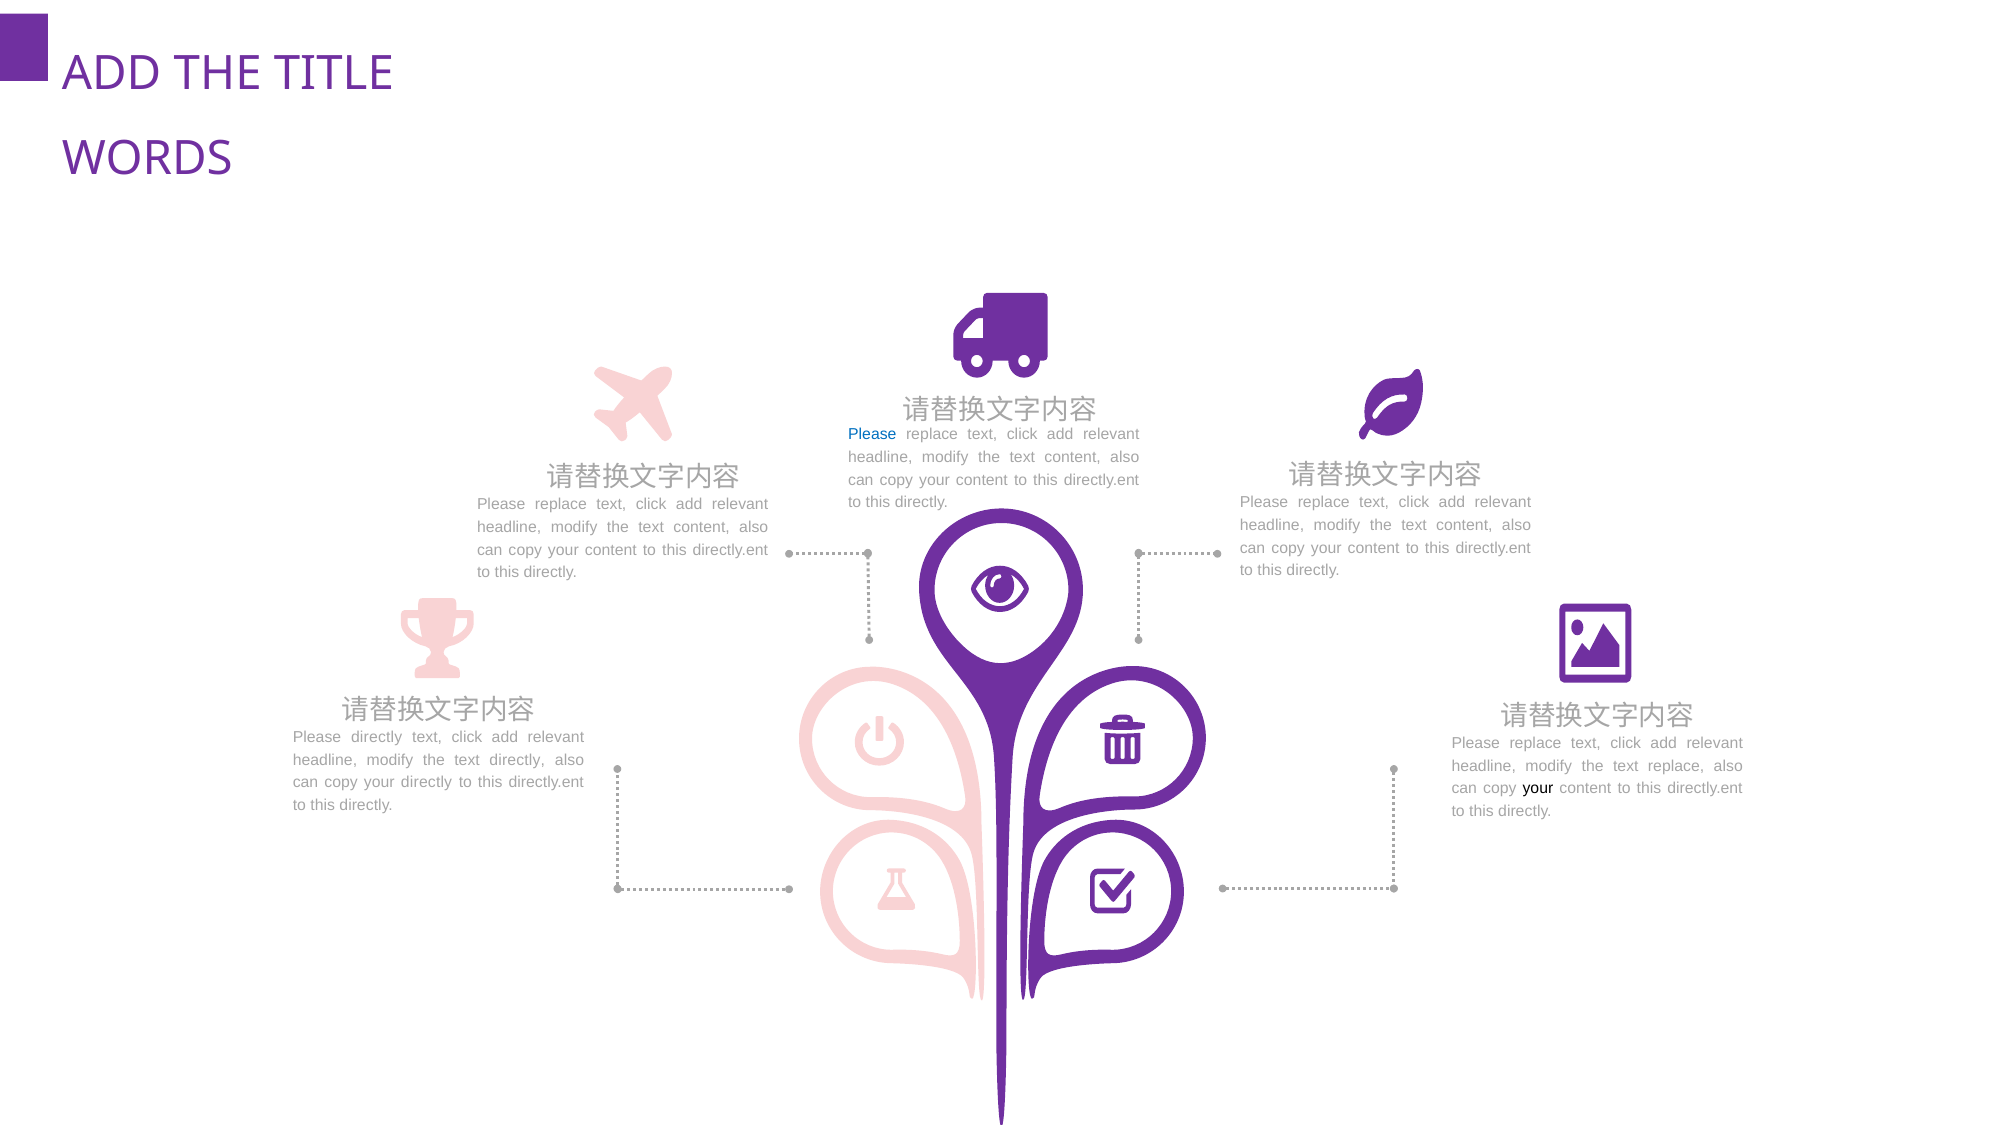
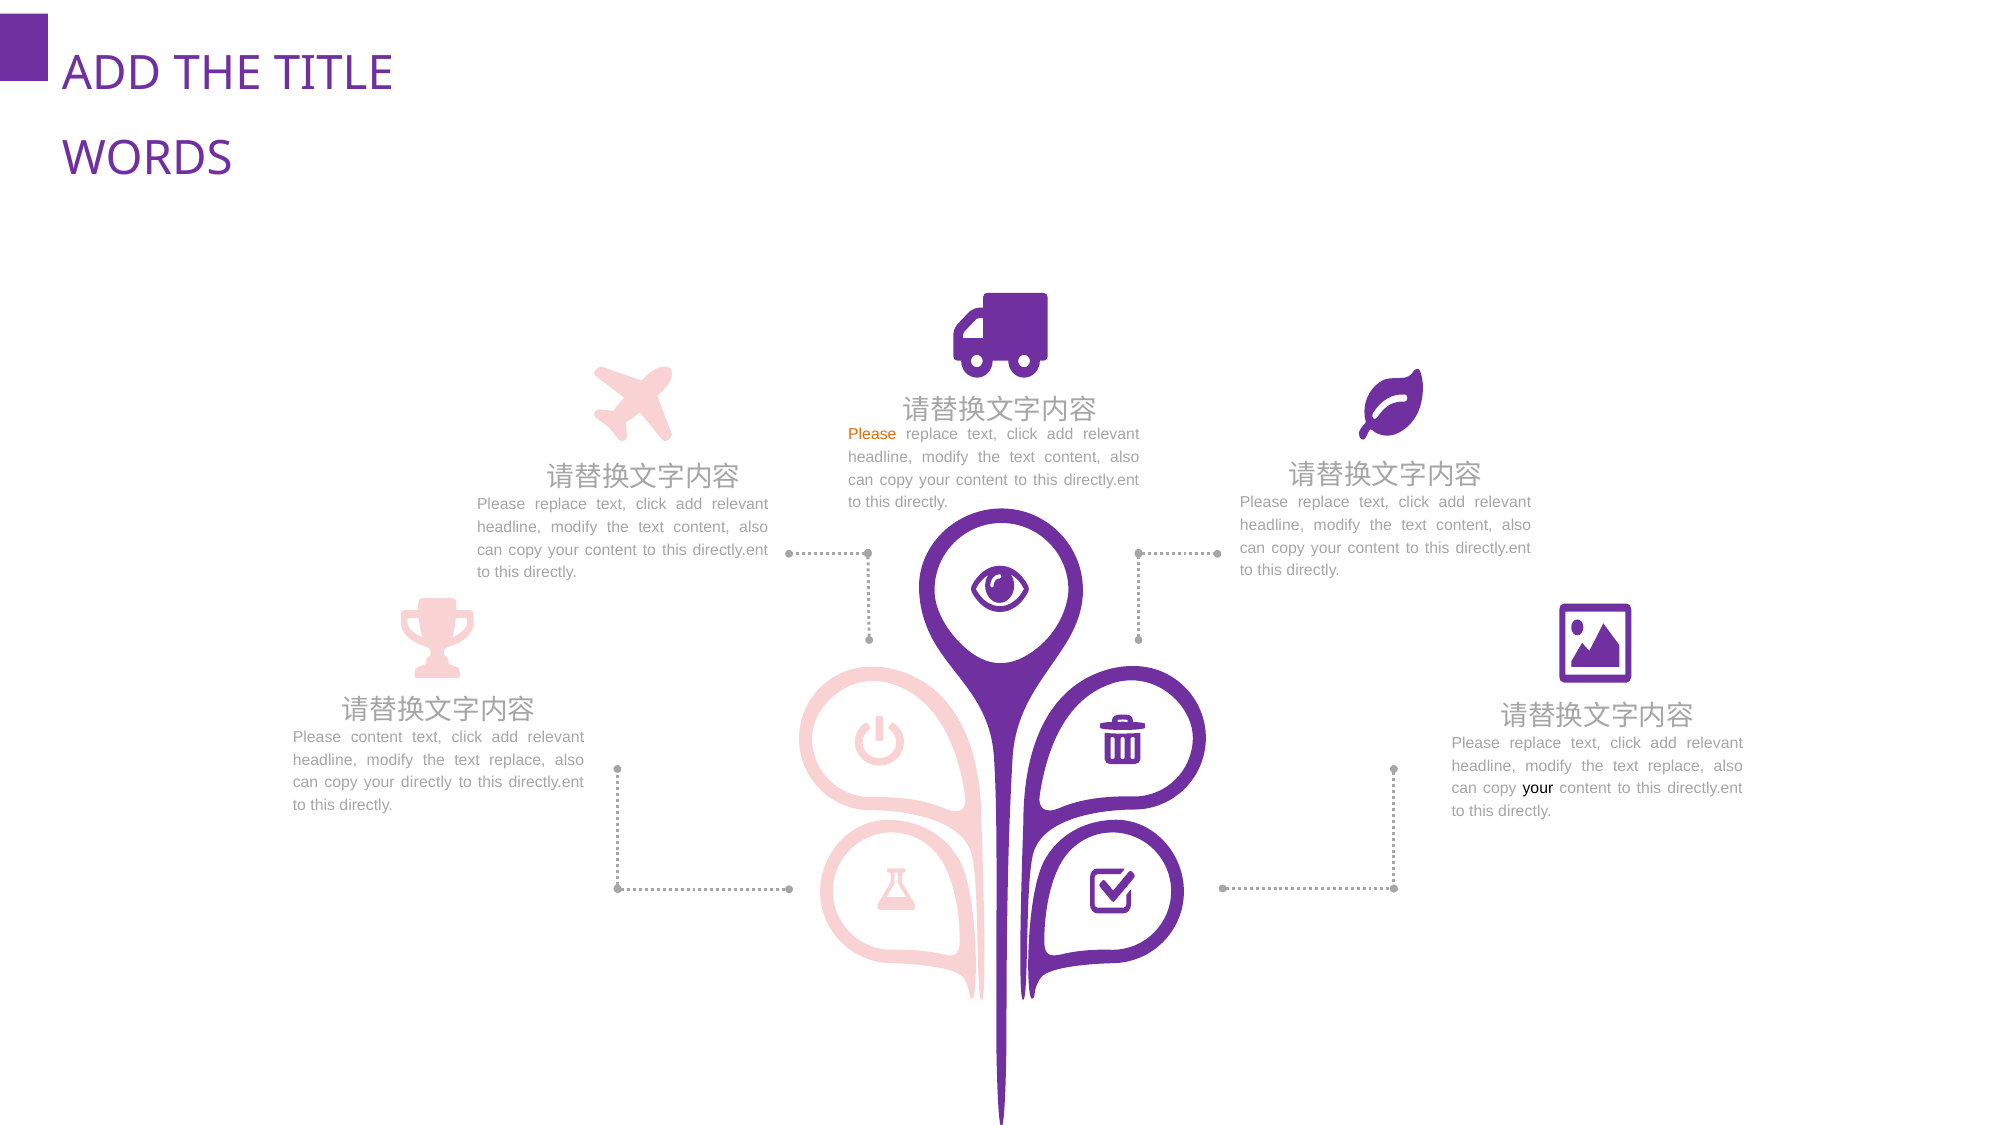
Please colour: blue -> orange (872, 435)
Please directly: directly -> content (377, 737)
directly: directly -> replace (517, 760)
